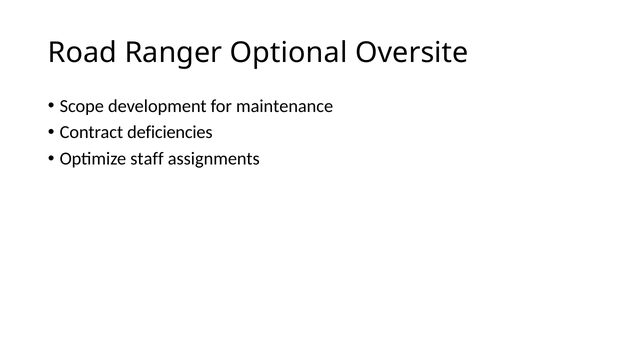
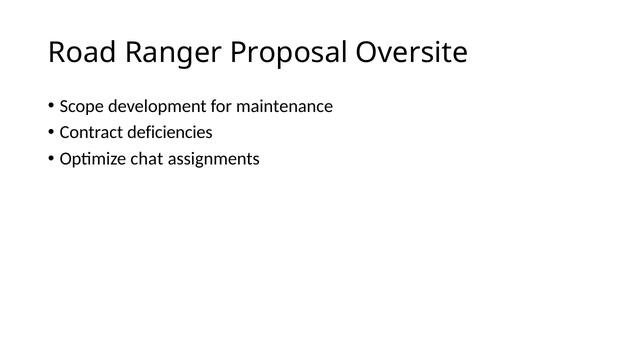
Optional: Optional -> Proposal (289, 53)
staff: staff -> chat (147, 159)
